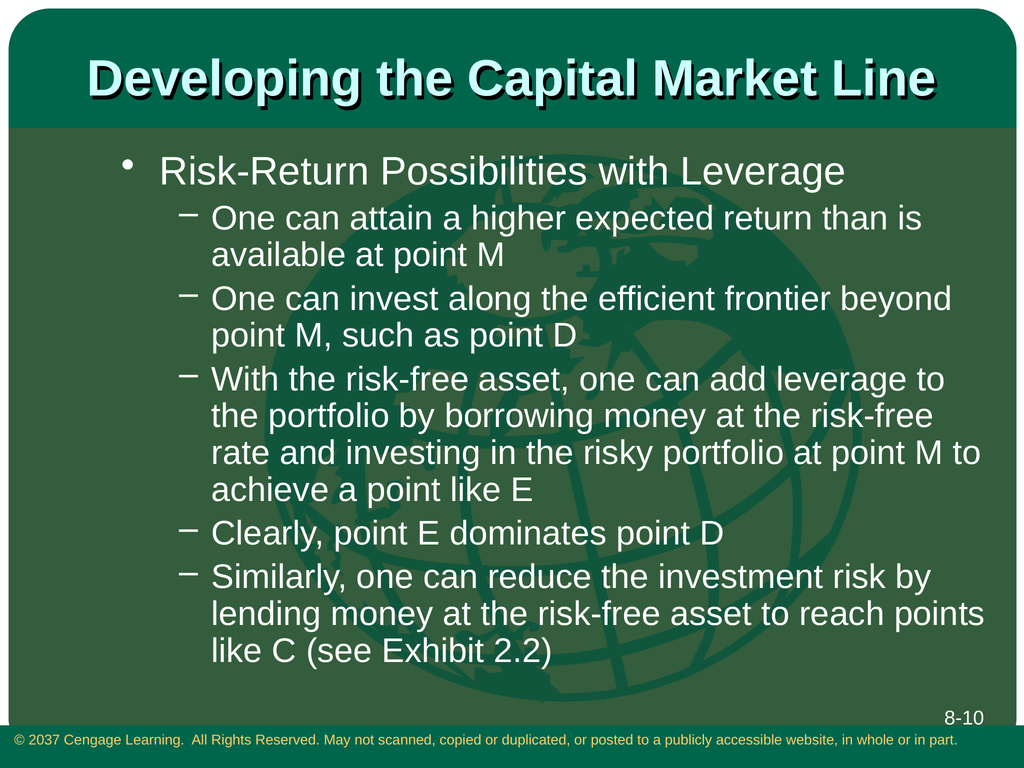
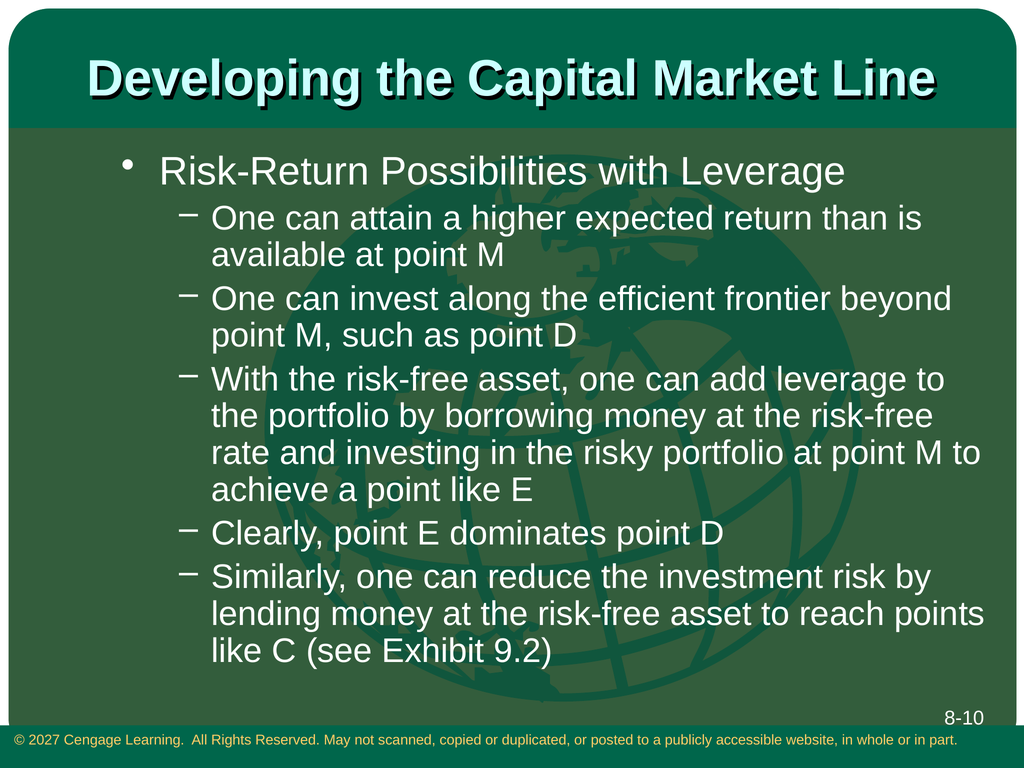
2.2: 2.2 -> 9.2 (523, 651)
2037: 2037 -> 2027 (44, 740)
